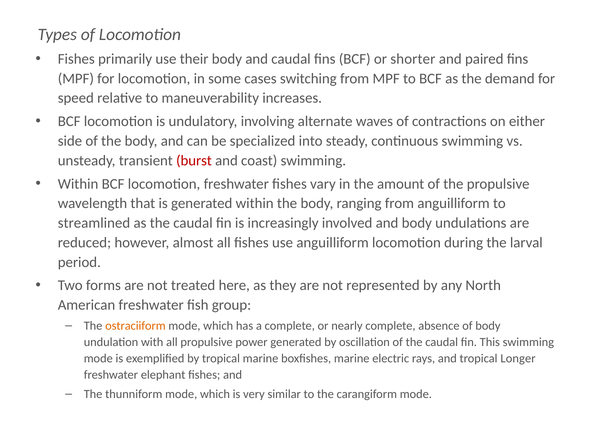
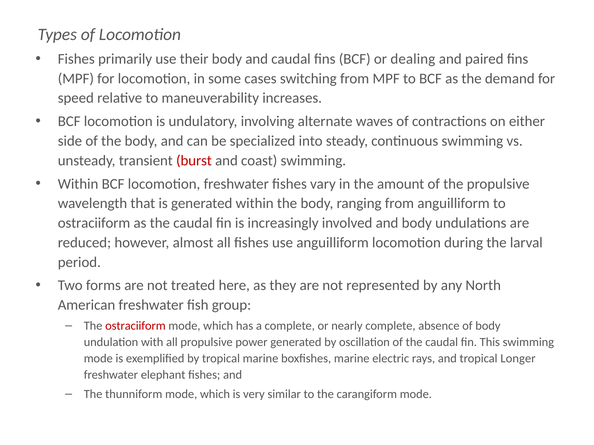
shorter: shorter -> dealing (413, 59)
streamlined: streamlined -> ostraciiform (94, 223)
ostraciiform colour: orange -> red (135, 326)
